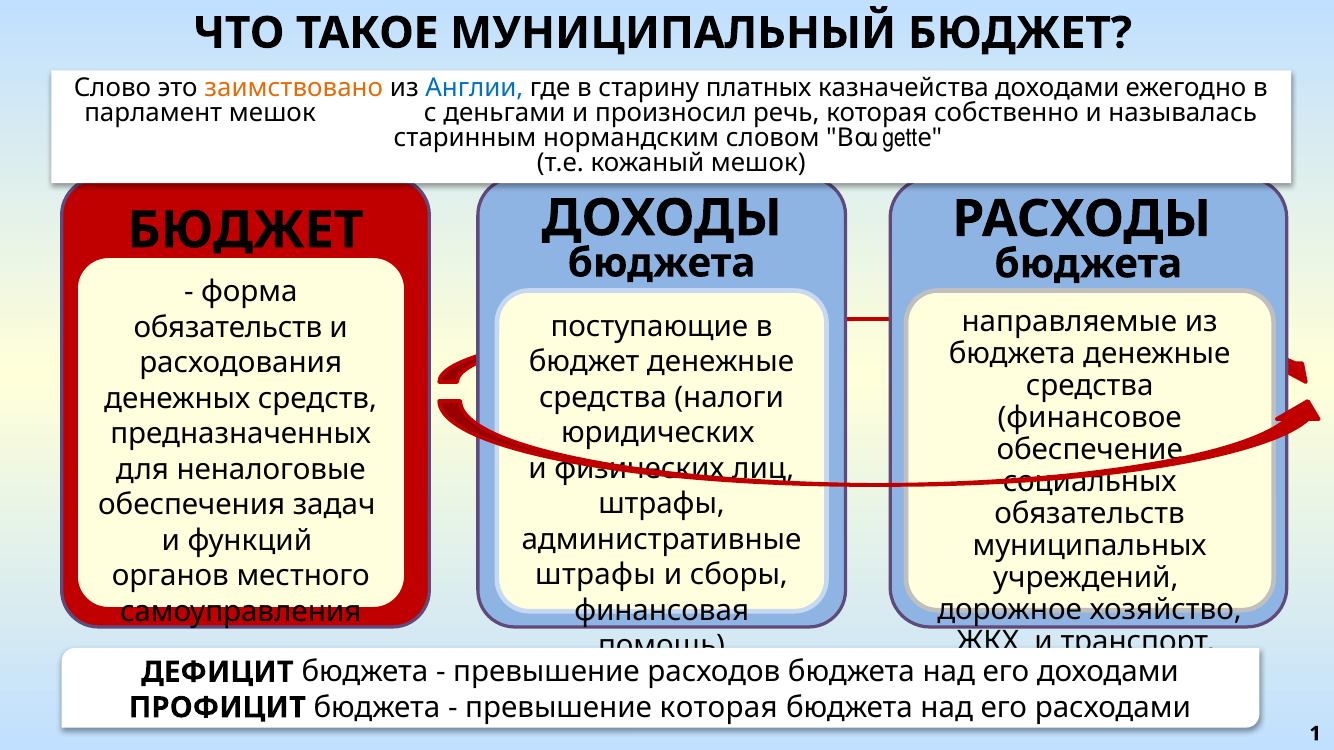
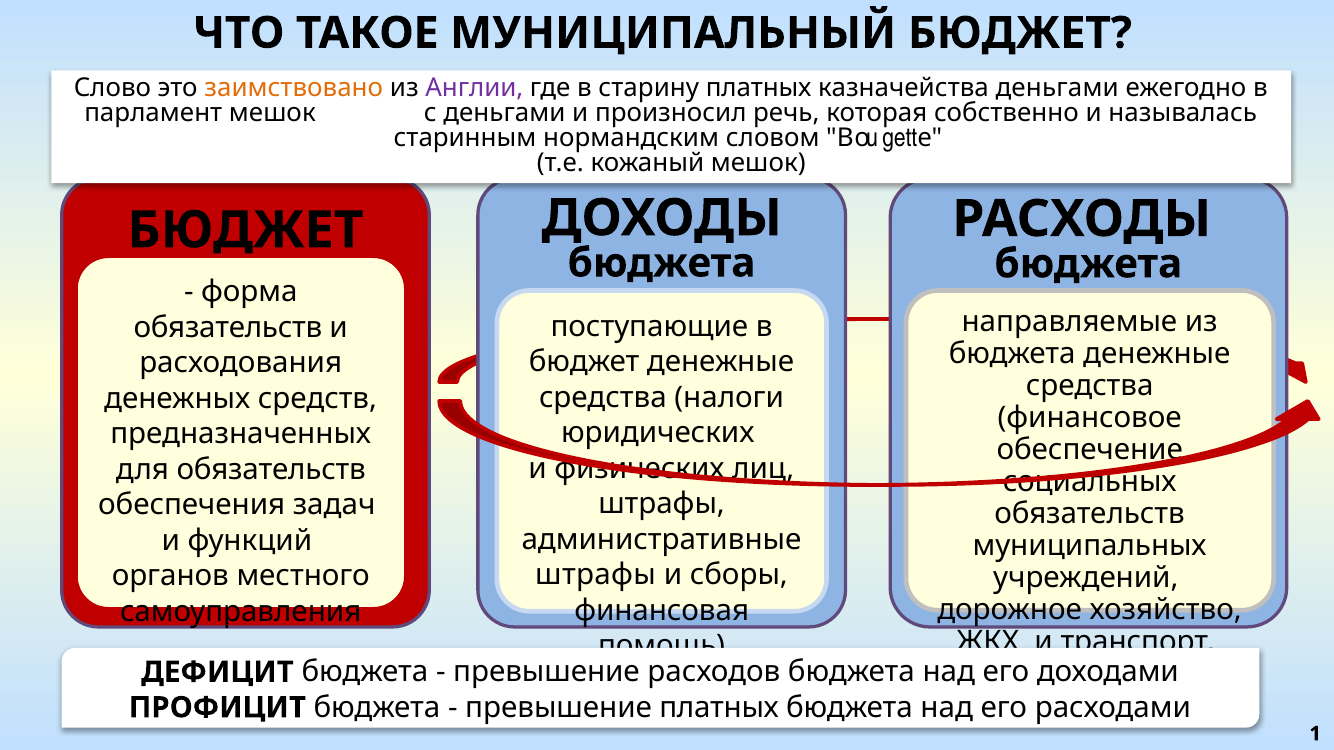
Англии colour: blue -> purple (474, 88)
казначейства доходами: доходами -> деньгами (1057, 88)
для неналоговые: неналоговые -> обязательств (271, 470)
превышение которая: которая -> платных (719, 708)
